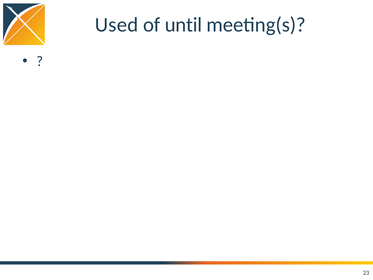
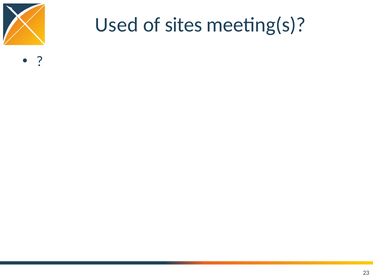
until: until -> sites (183, 25)
